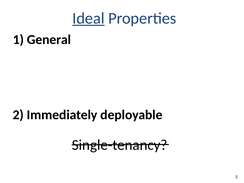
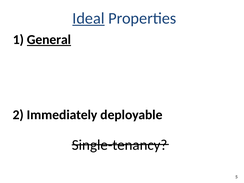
General underline: none -> present (49, 40)
